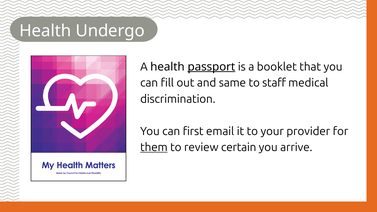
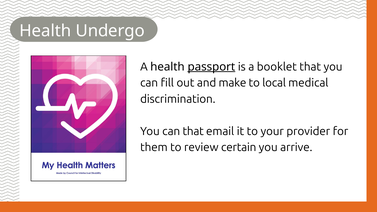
same: same -> make (232, 83)
staff: staff -> local (274, 83)
can first: first -> that (193, 131)
them underline: present -> none (154, 147)
